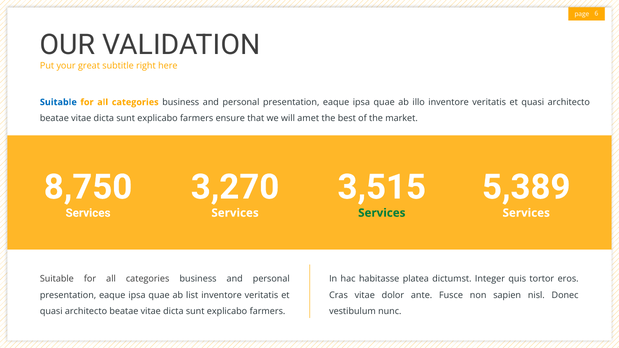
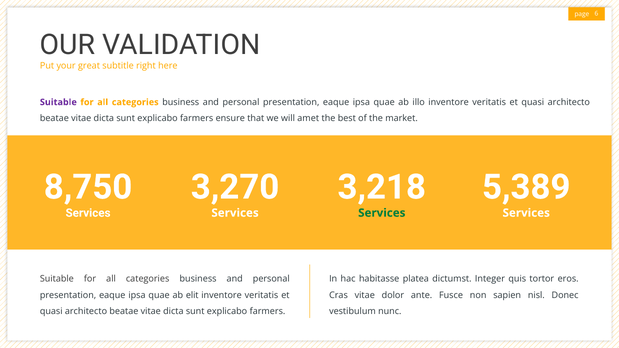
Suitable colour: blue -> purple (58, 102)
3,515: 3,515 -> 3,218 (382, 187)
list: list -> elit (192, 295)
